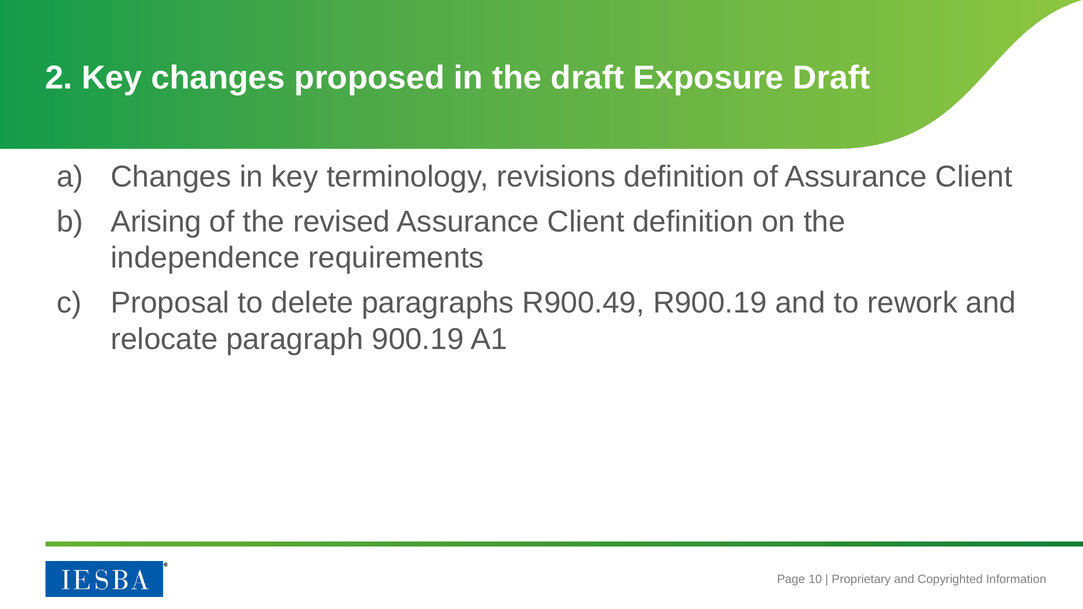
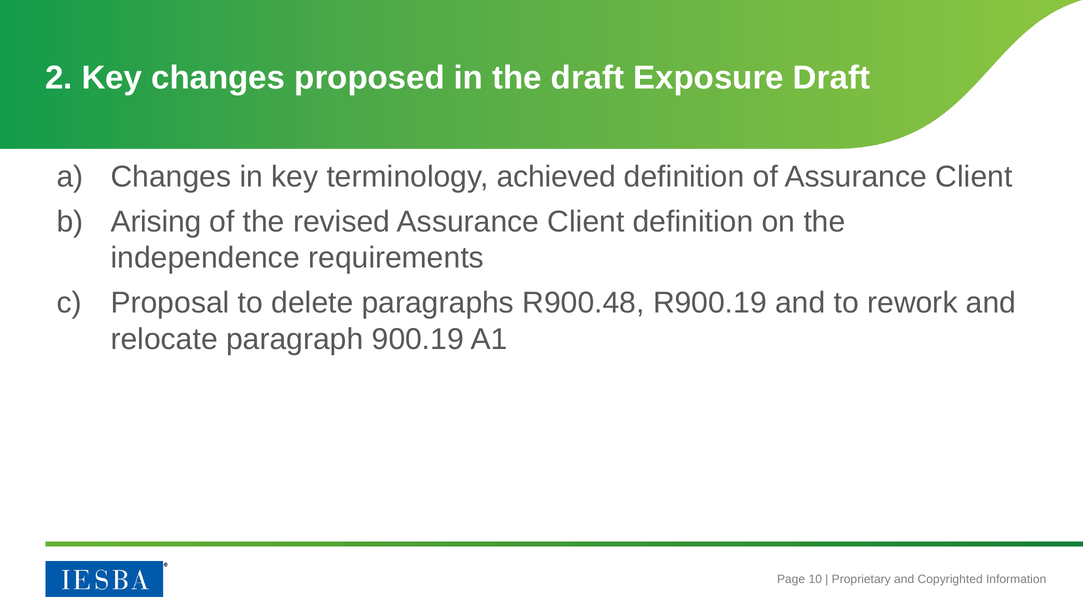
revisions: revisions -> achieved (556, 177)
R900.49: R900.49 -> R900.48 (583, 303)
